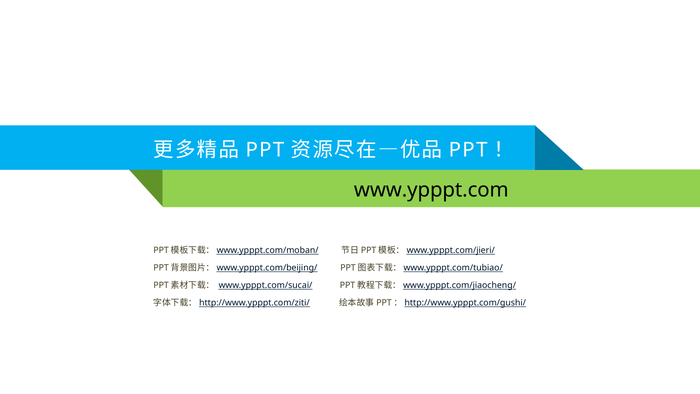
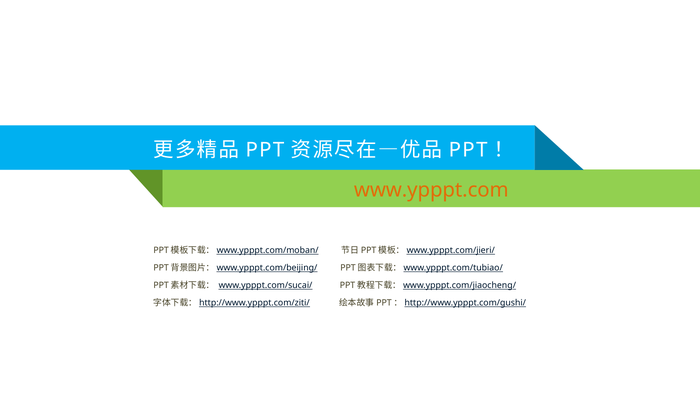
www.ypppt.com colour: black -> orange (431, 190)
